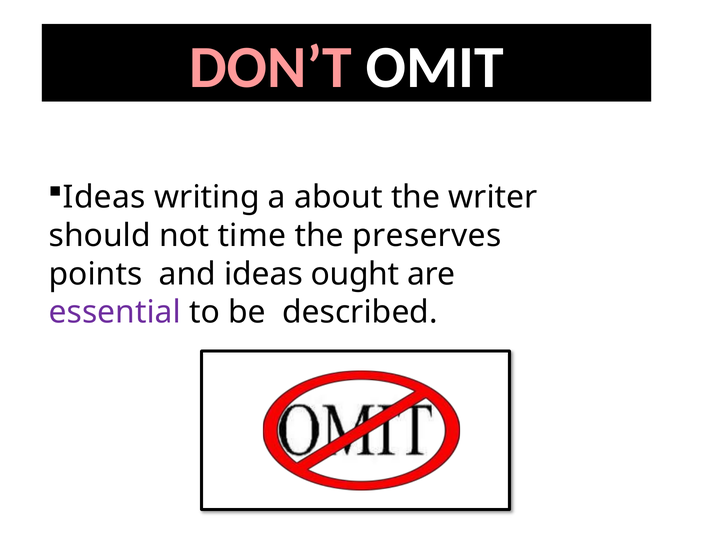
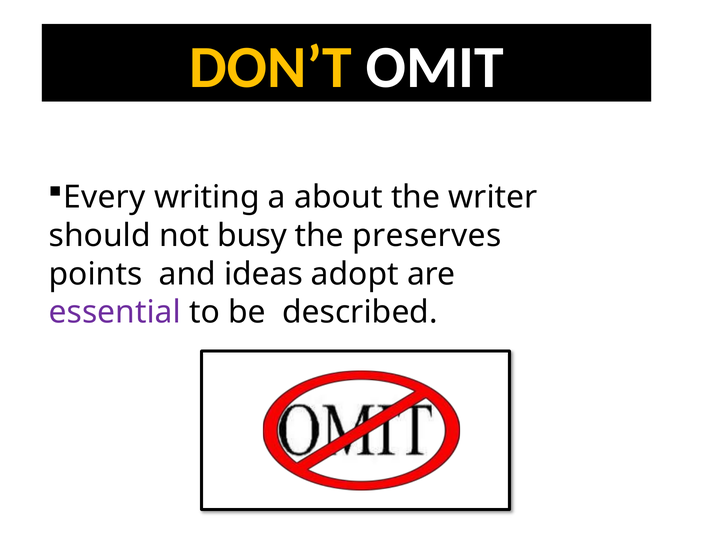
DON’T colour: pink -> yellow (271, 67)
Ideas: Ideas -> Every (104, 197)
time: time -> busy (252, 236)
ought: ought -> adopt (355, 274)
